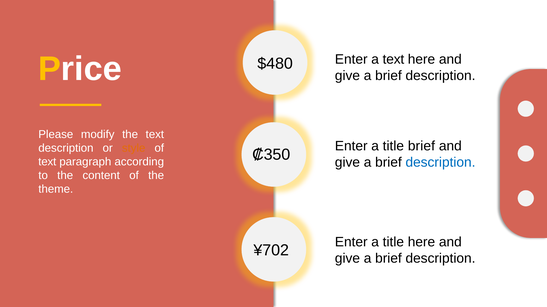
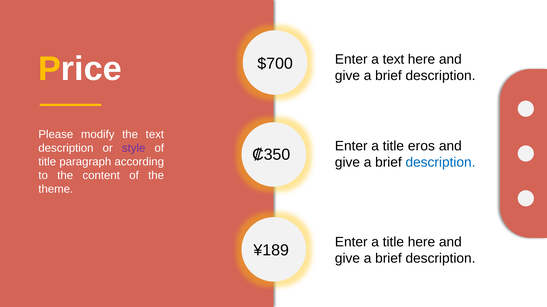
$480: $480 -> $700 (275, 64)
title brief: brief -> eros (421, 146)
style colour: orange -> purple (134, 148)
text: text -> title (47, 162)
¥702: ¥702 -> ¥189 (271, 251)
